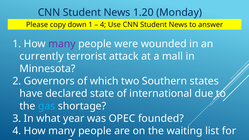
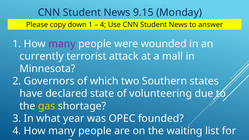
1.20: 1.20 -> 9.15 (143, 12)
international: international -> volunteering (161, 94)
gas colour: light blue -> yellow (47, 106)
